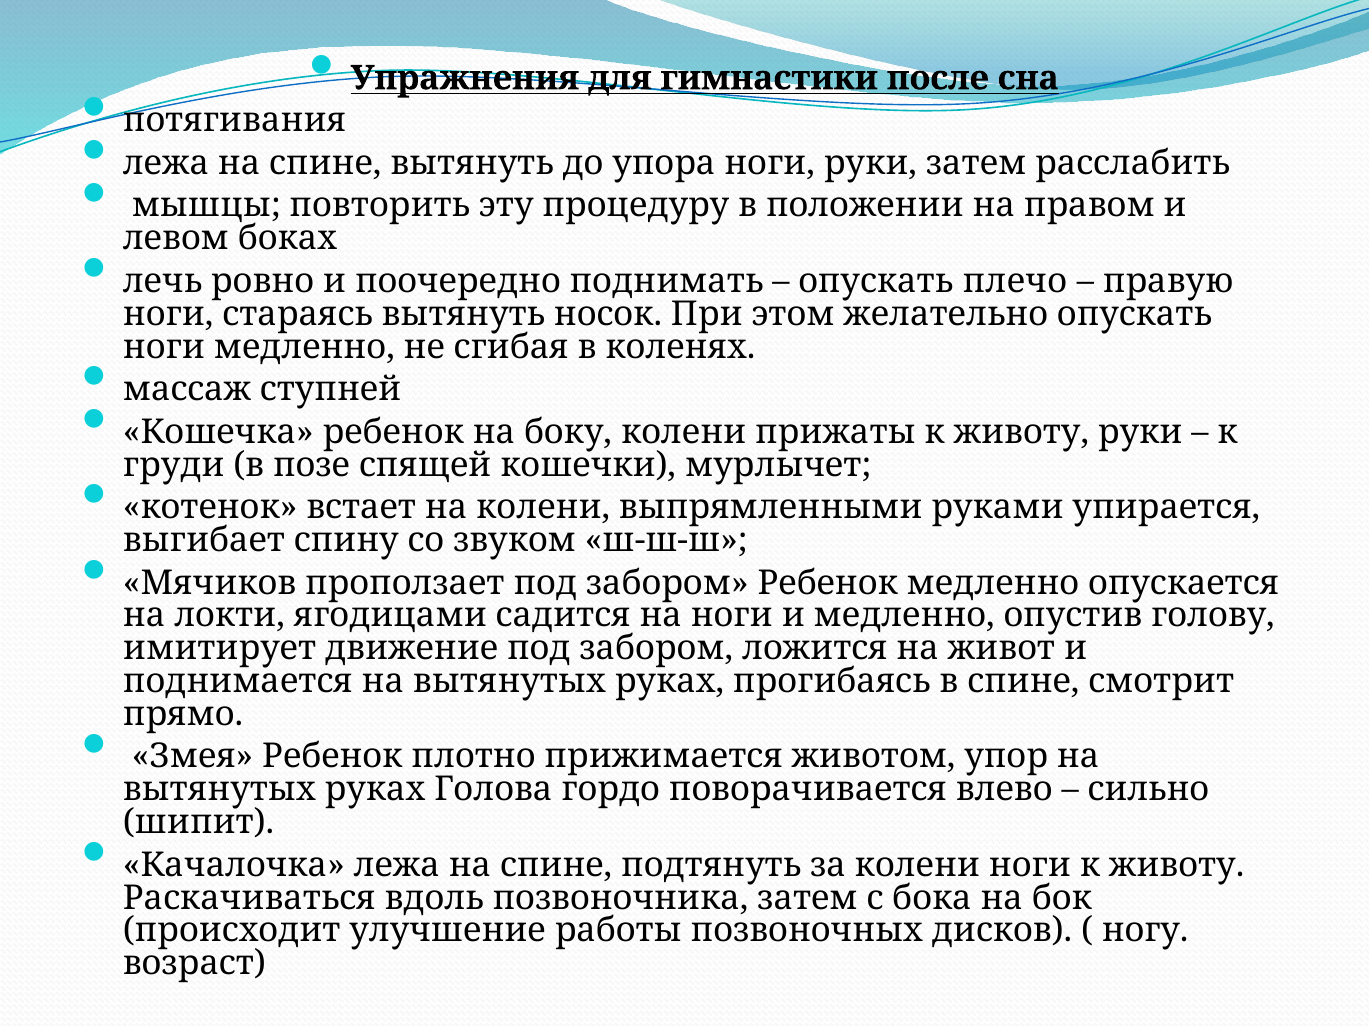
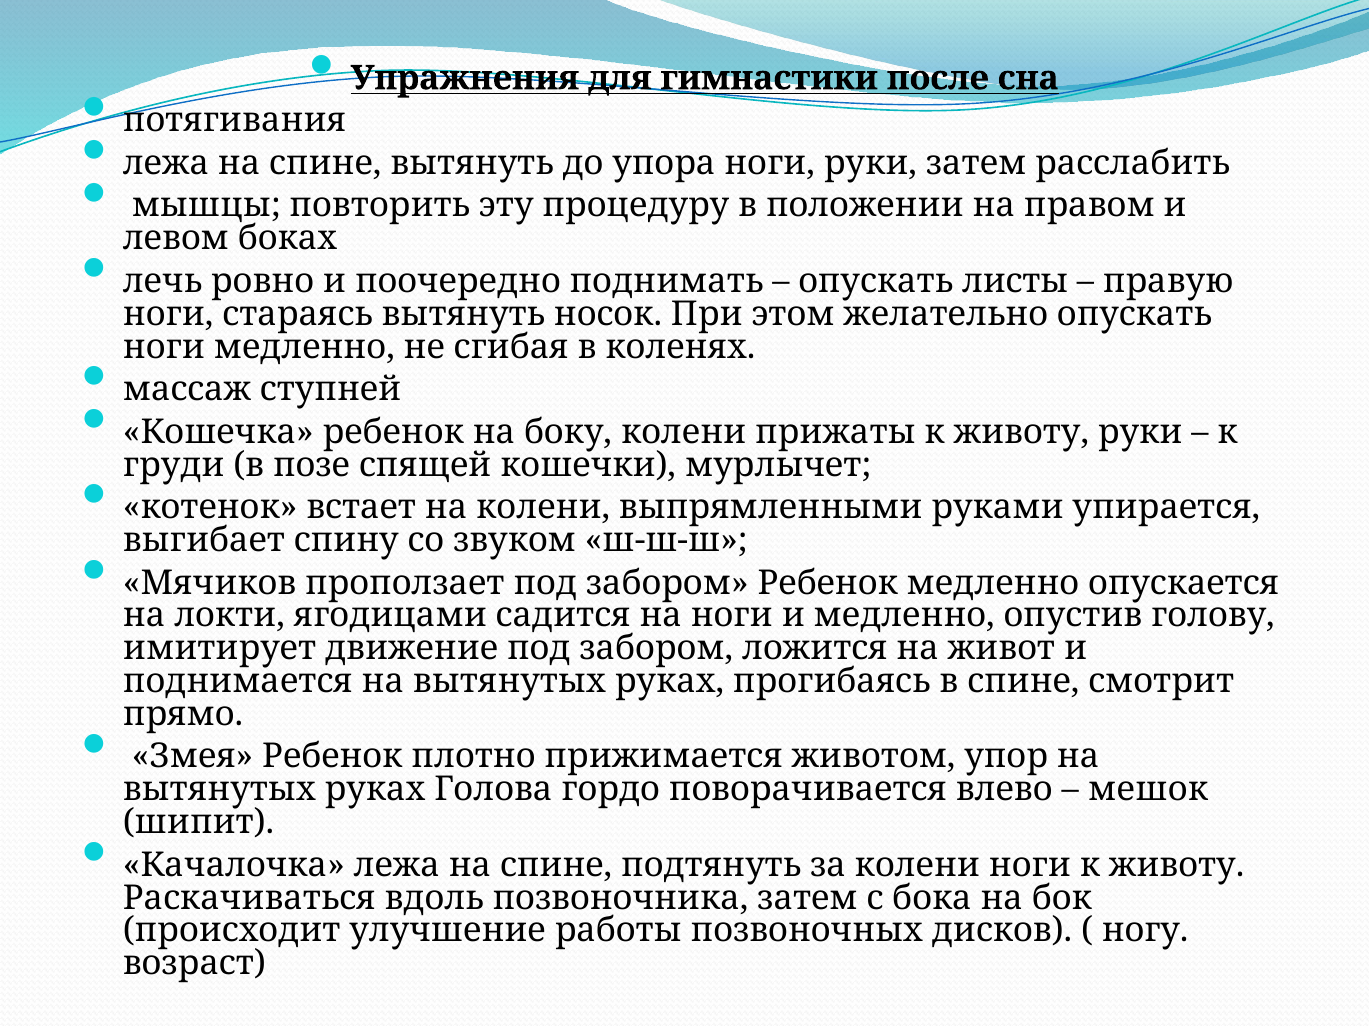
плечо: плечо -> листы (1015, 281)
сильно: сильно -> мешок (1148, 790)
